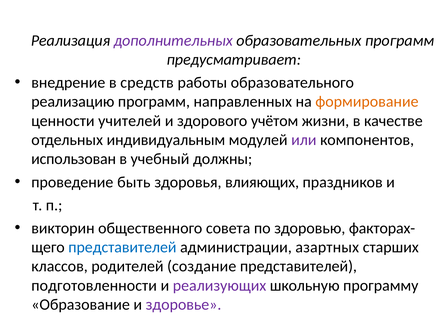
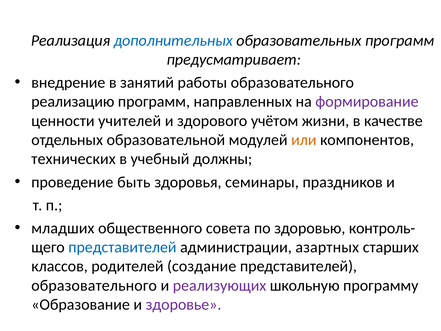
дополнительных colour: purple -> blue (173, 40)
средств: средств -> занятий (147, 83)
формирование colour: orange -> purple (367, 102)
индивидуальным: индивидуальным -> образовательной (166, 140)
или colour: purple -> orange (304, 140)
использован: использован -> технических (73, 159)
влияющих: влияющих -> семинары (262, 182)
викторин: викторин -> младших (63, 228)
факторах-: факторах- -> контроль- (382, 228)
подготовленности: подготовленности -> образовательного (94, 285)
